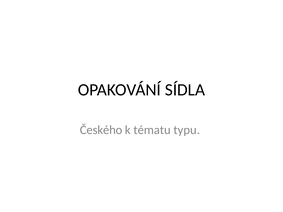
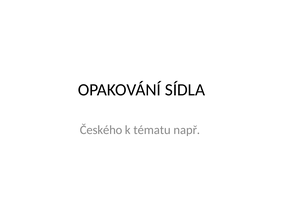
typu: typu -> např (187, 130)
